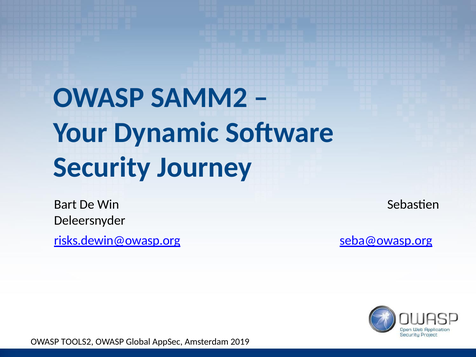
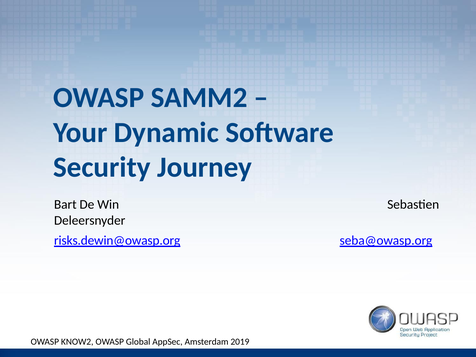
TOOLS2: TOOLS2 -> KNOW2 (77, 342)
